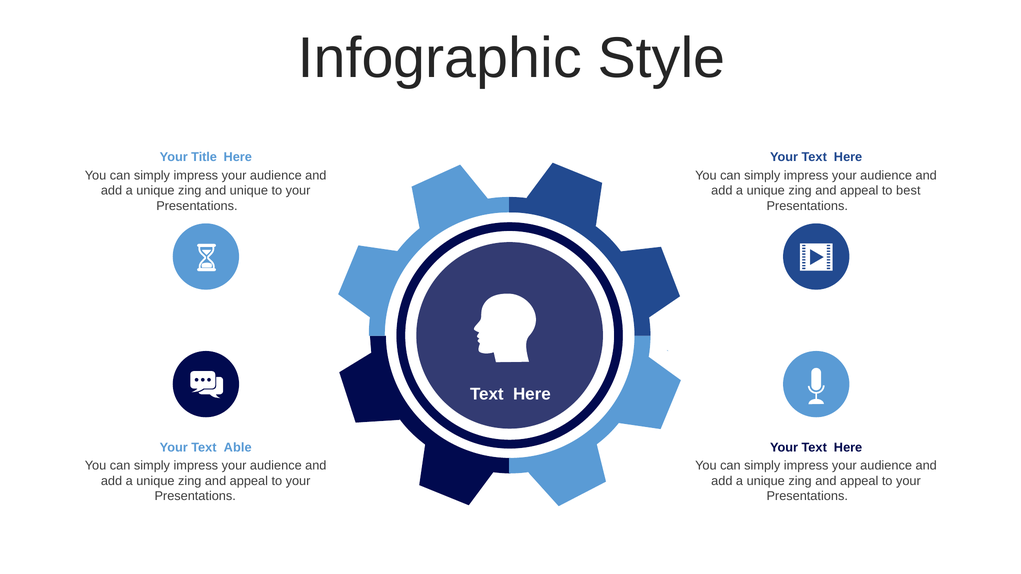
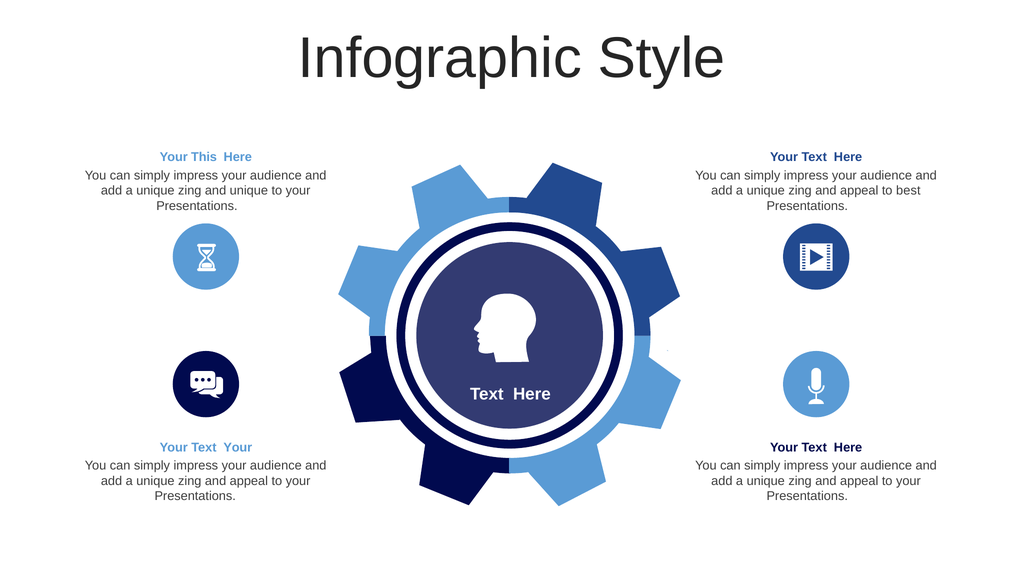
Title: Title -> This (204, 157)
Text Able: Able -> Your (238, 448)
